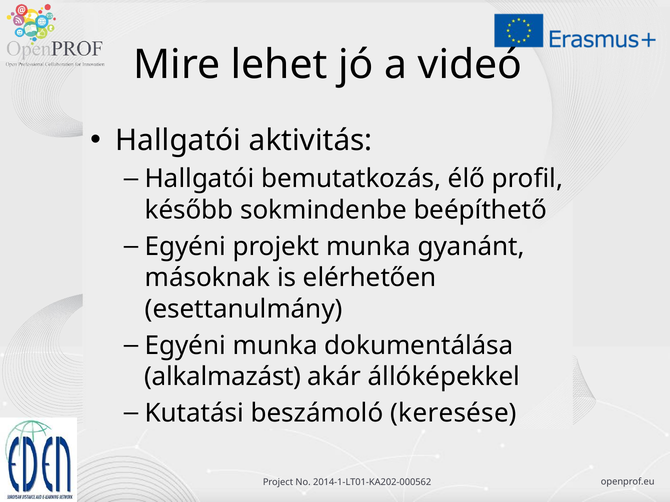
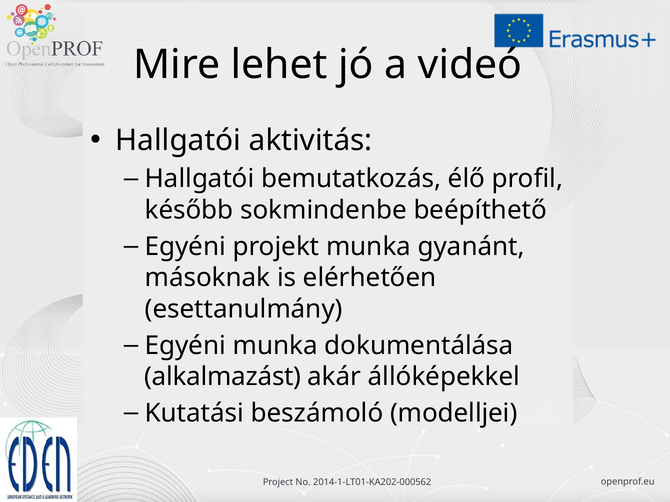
keresése: keresése -> modelljei (454, 414)
